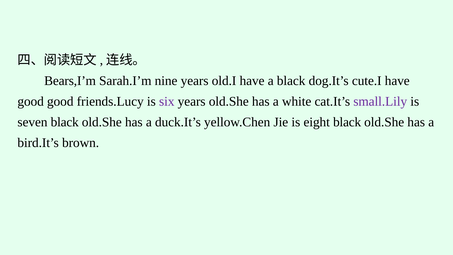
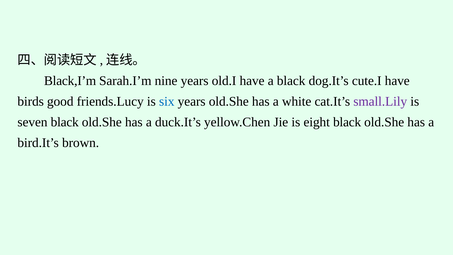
Bears,I’m: Bears,I’m -> Black,I’m (70, 81)
good: good -> birds (31, 101)
six colour: purple -> blue (167, 101)
